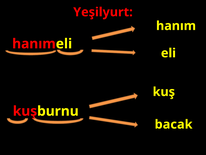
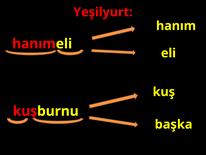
bacak: bacak -> başka (174, 124)
